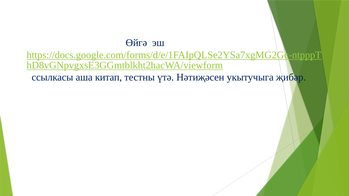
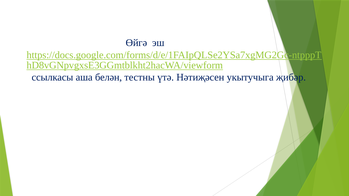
китап: китап -> белән (109, 77)
